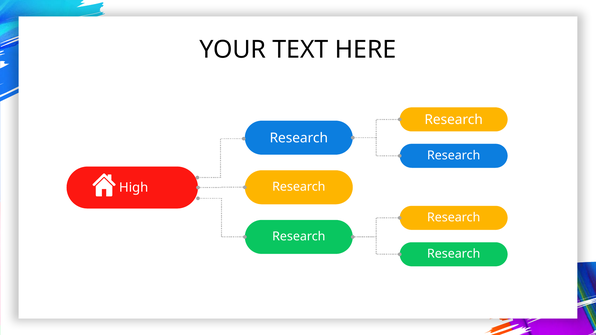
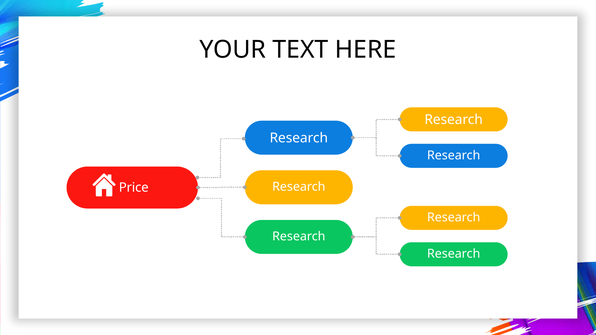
High: High -> Price (134, 188)
